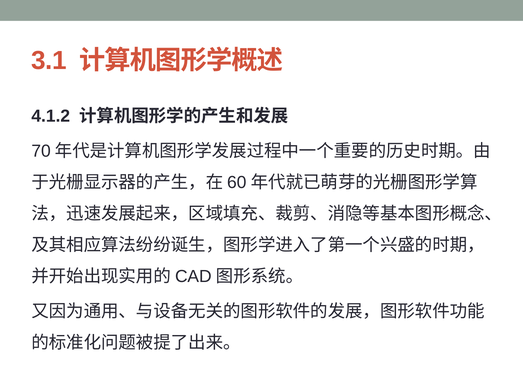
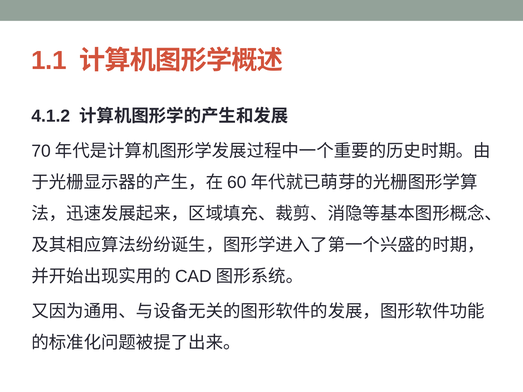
3.1: 3.1 -> 1.1 (49, 61)
